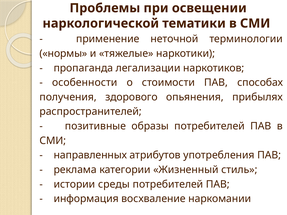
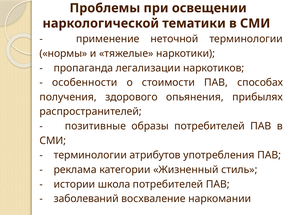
направленных: направленных -> терминологии (90, 155)
среды: среды -> школа (114, 184)
информация: информация -> заболеваний (86, 199)
